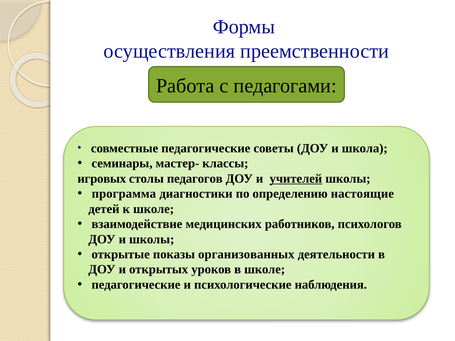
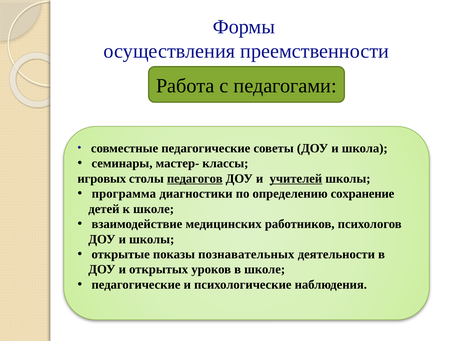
педагогов underline: none -> present (195, 179)
настоящие: настоящие -> сохранение (363, 194)
организованных: организованных -> познавательных (246, 255)
